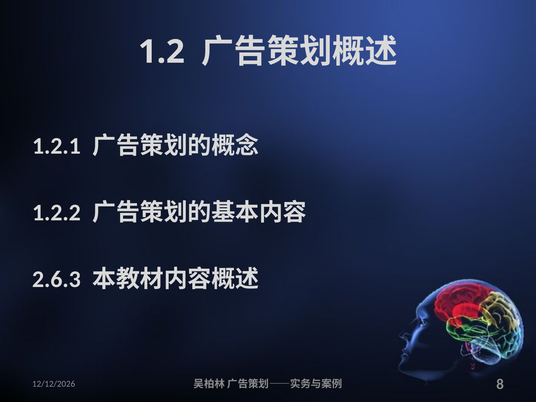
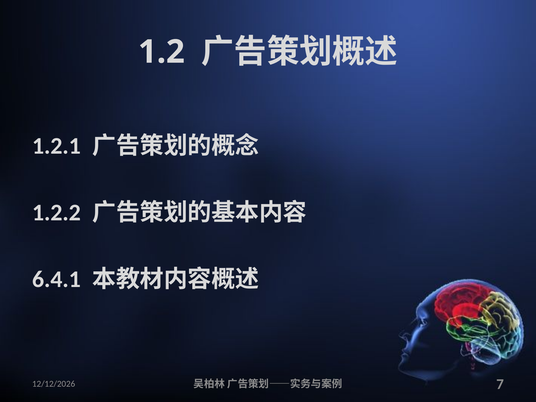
2.6.3: 2.6.3 -> 6.4.1 (57, 279)
8: 8 -> 7 (500, 384)
